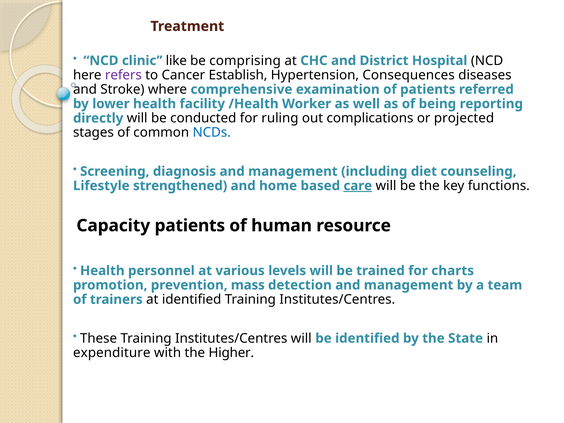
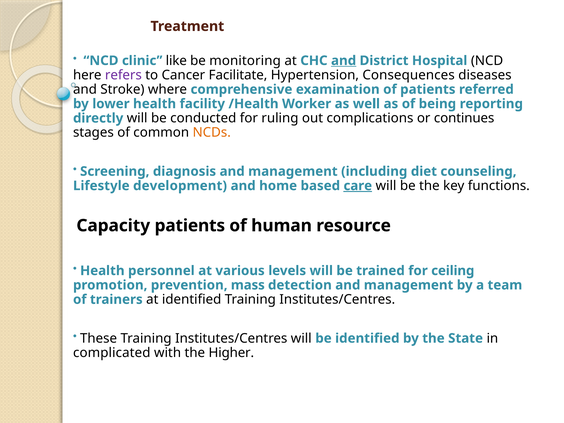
comprising: comprising -> monitoring (245, 61)
and underline: none -> present (344, 61)
Establish: Establish -> Facilitate (238, 75)
projected: projected -> continues (464, 118)
NCDs colour: blue -> orange (212, 133)
strengthened: strengthened -> development (180, 186)
charts: charts -> ceiling (453, 271)
expenditure: expenditure -> complicated (112, 353)
